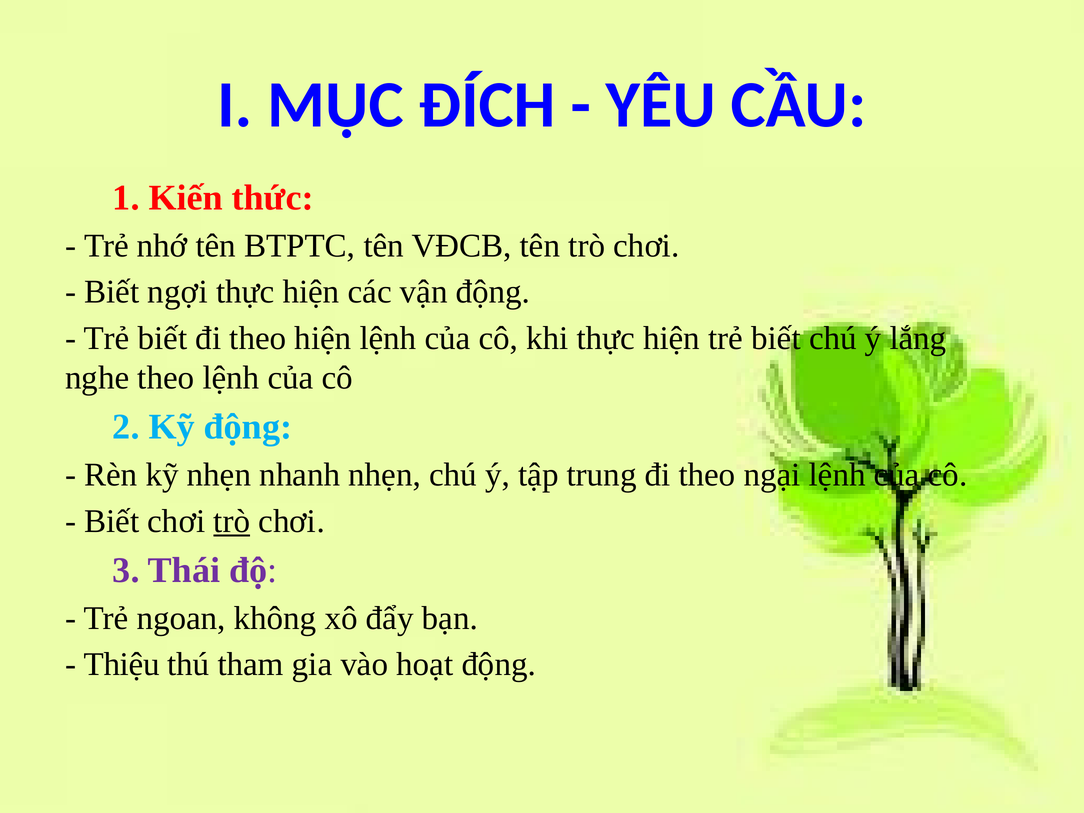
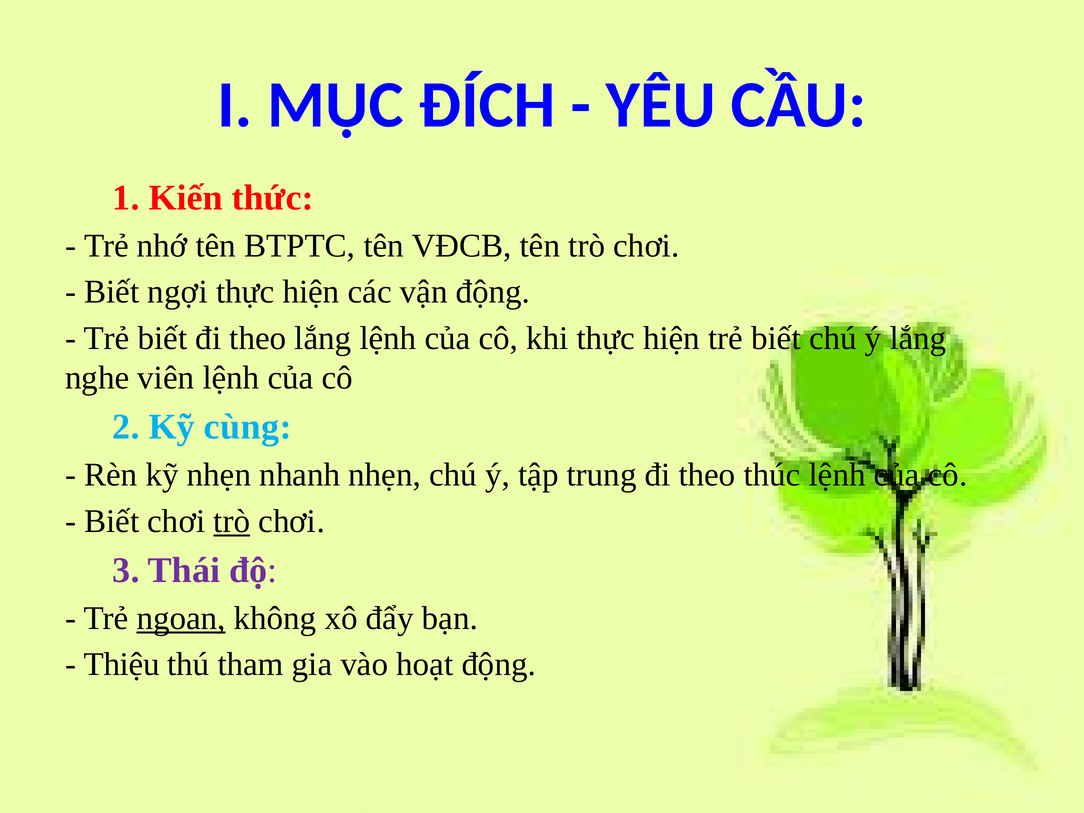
theo hiện: hiện -> lắng (323, 338)
nghe theo: theo -> viên (166, 378)
Kỹ động: động -> cùng (248, 427)
ngại: ngại -> thúc (772, 475)
ngoan underline: none -> present (181, 618)
